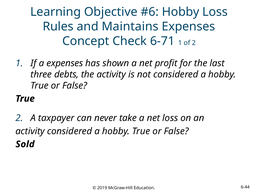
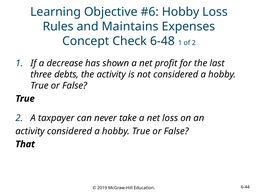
6-71: 6-71 -> 6-48 (162, 41)
a expenses: expenses -> decrease (65, 63)
Sold: Sold -> That (25, 145)
